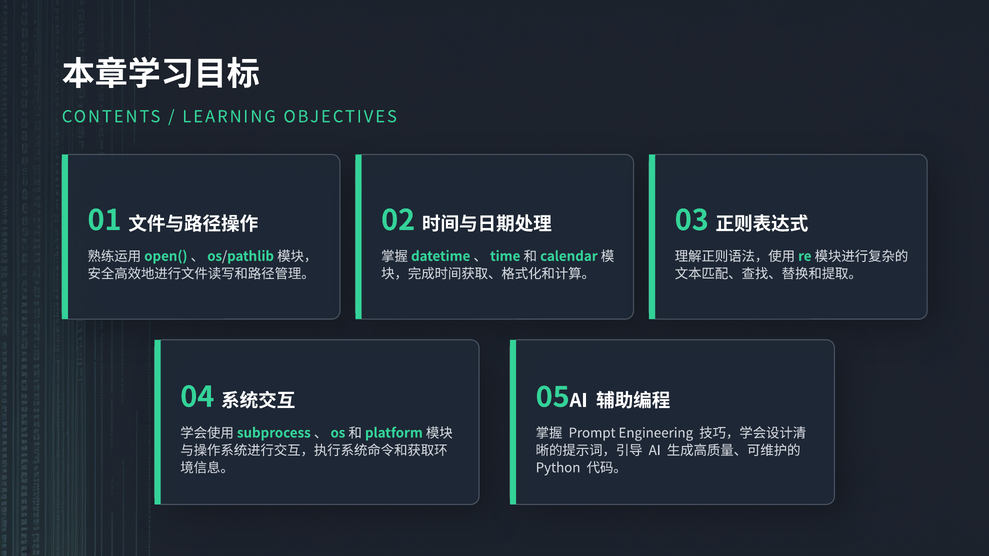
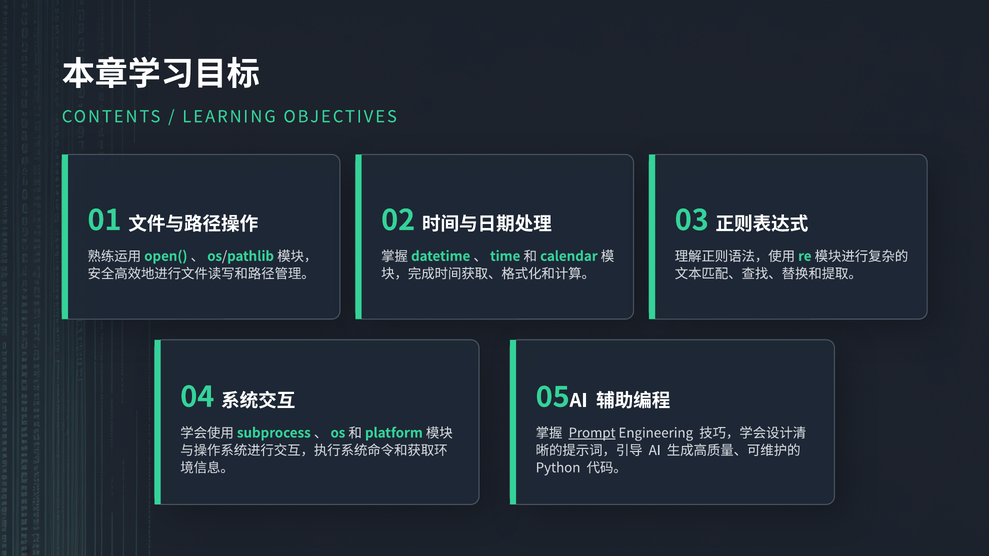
Prompt underline: none -> present (592, 433)
